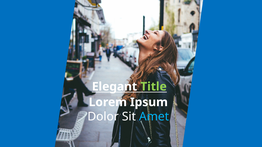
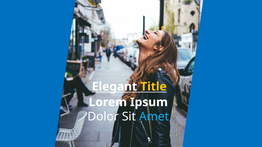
Title colour: light green -> yellow (154, 87)
